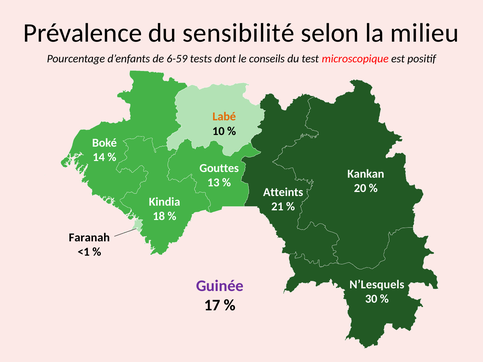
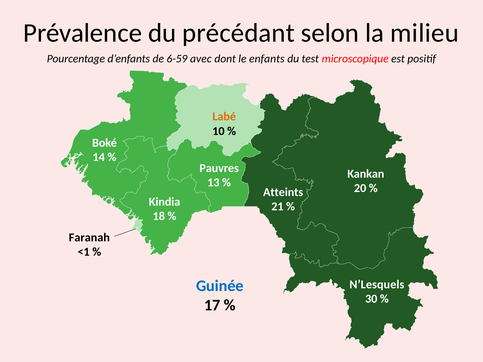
sensibilité: sensibilité -> précédant (239, 33)
tests: tests -> avec (201, 59)
conseils: conseils -> enfants (267, 59)
Gouttes: Gouttes -> Pauvres (219, 168)
Guinée colour: purple -> blue (220, 286)
